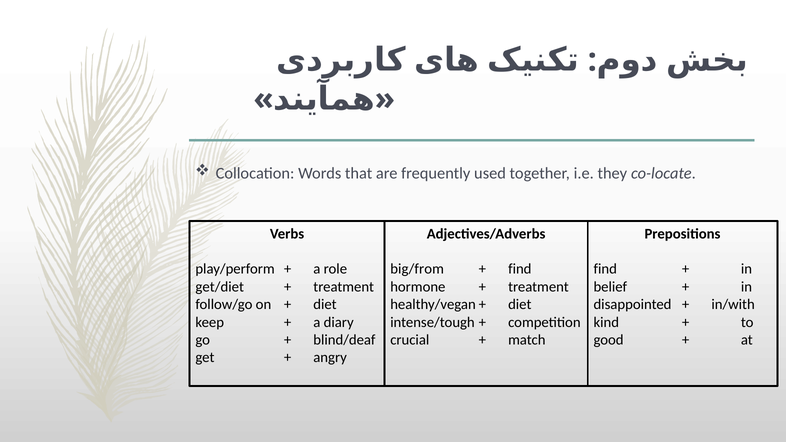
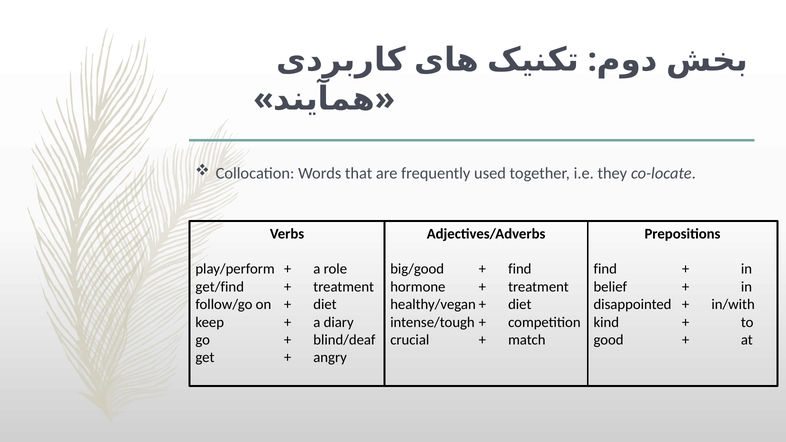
big/from: big/from -> big/good (417, 269)
get/diet: get/diet -> get/find (220, 287)
